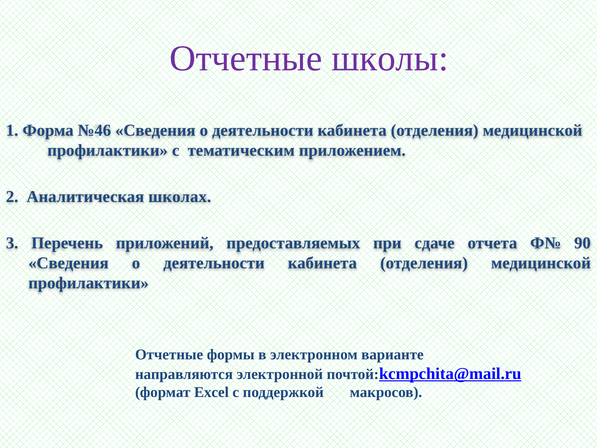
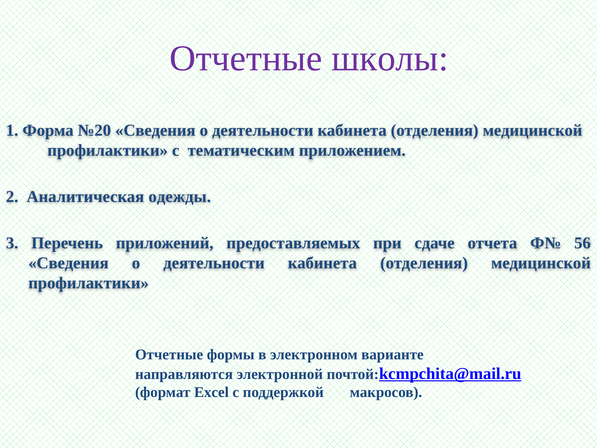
№46: №46 -> №20 (94, 130)
школах: школах -> одежды (180, 197)
90: 90 -> 56 (582, 243)
